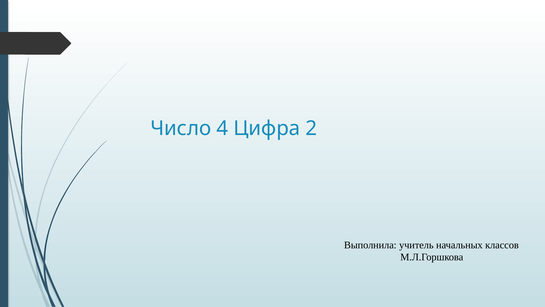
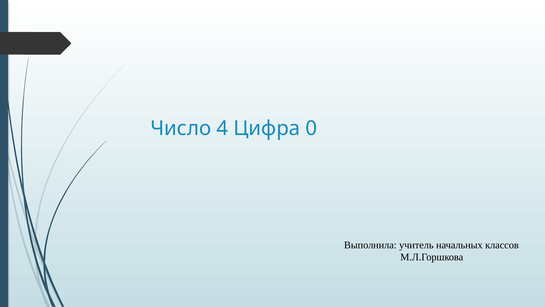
2: 2 -> 0 (311, 128)
